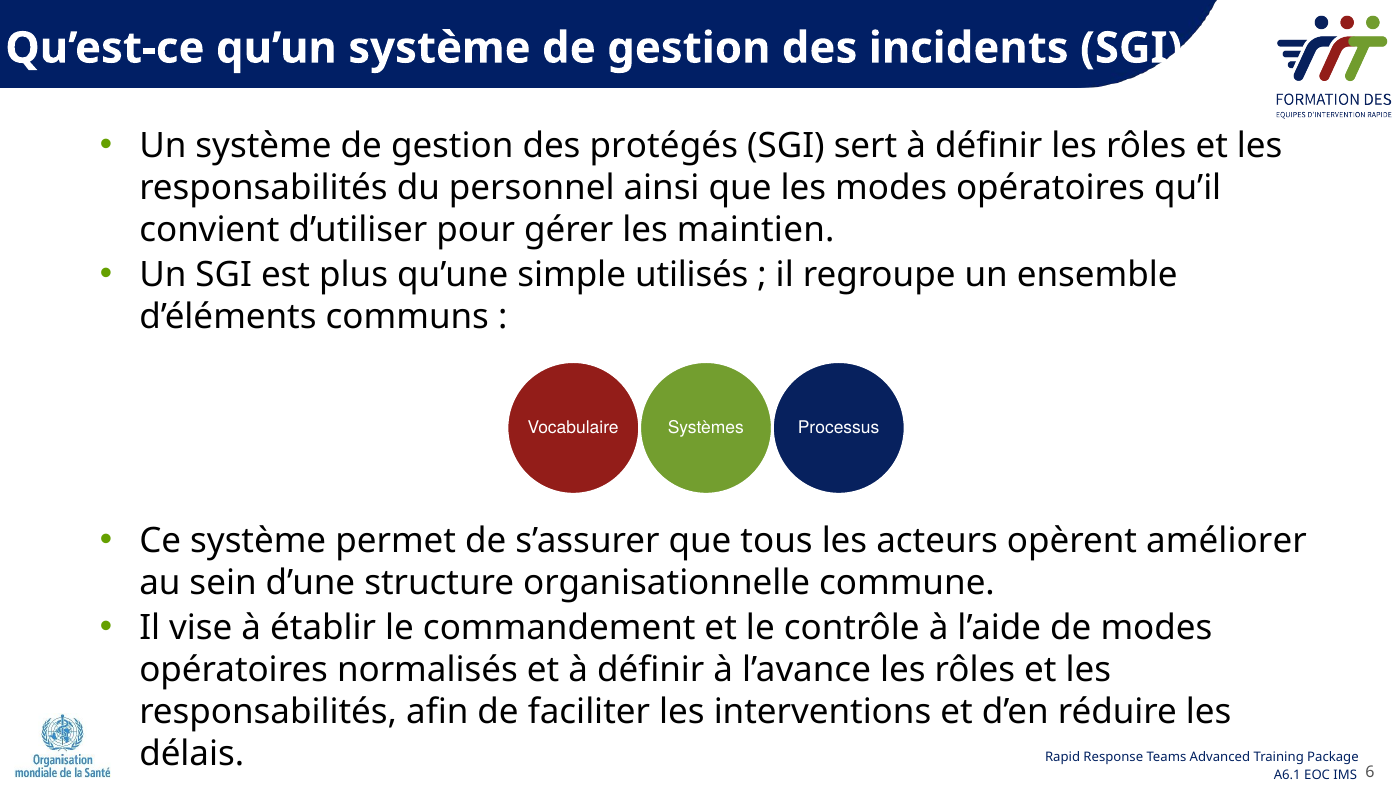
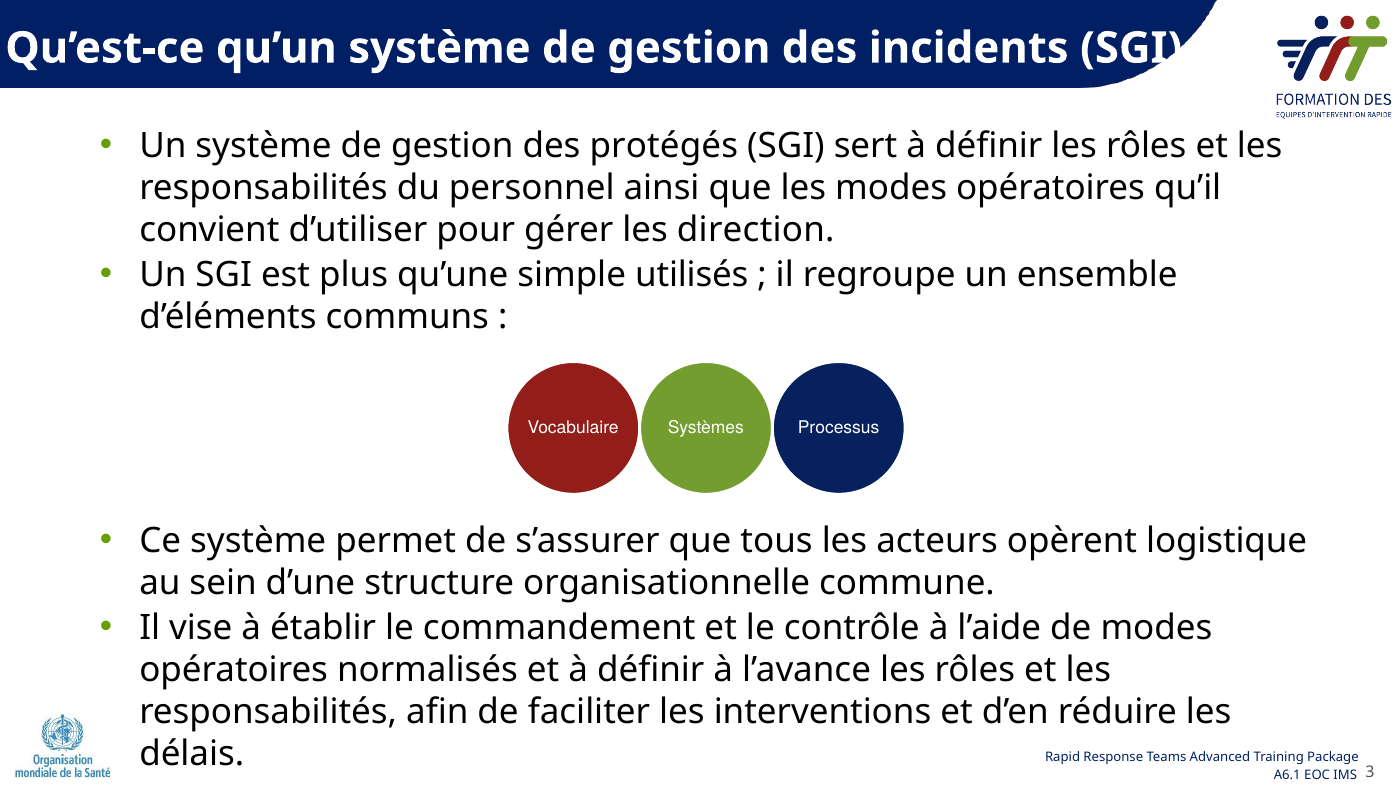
maintien: maintien -> direction (756, 230)
améliorer: améliorer -> logistique (1227, 541)
6: 6 -> 3 (1370, 772)
